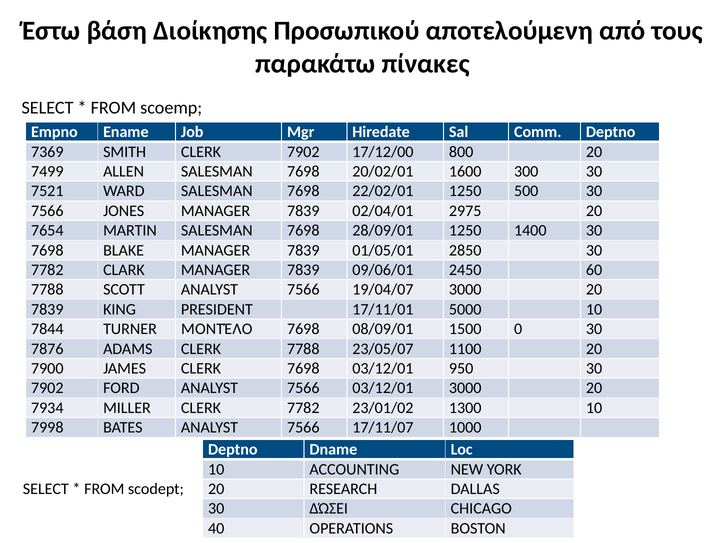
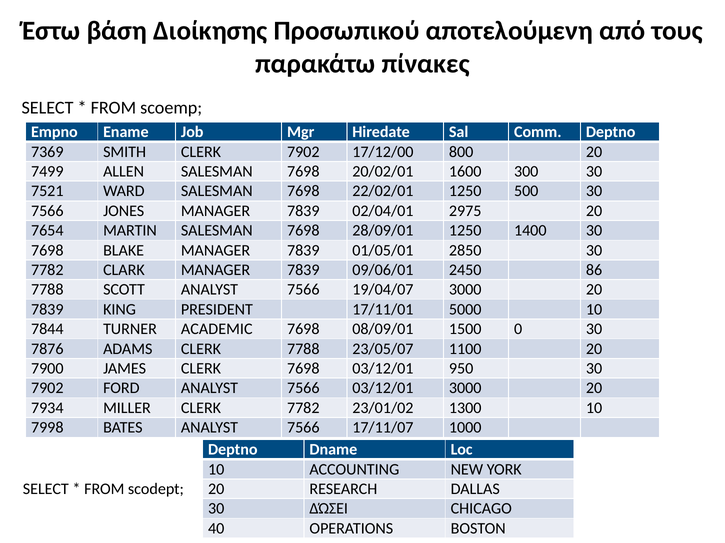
60: 60 -> 86 (594, 270)
ΜΟΝΤΈΛΟ: ΜΟΝΤΈΛΟ -> ACADEMIC (217, 330)
